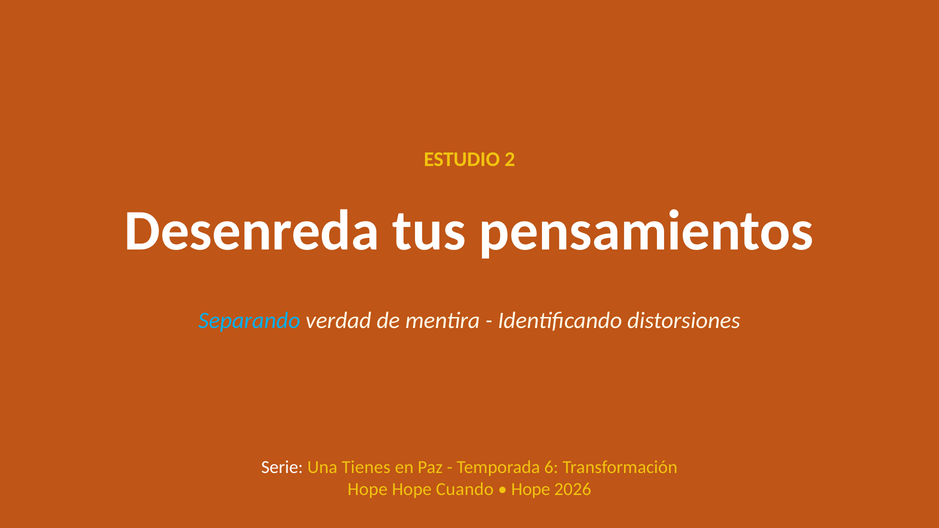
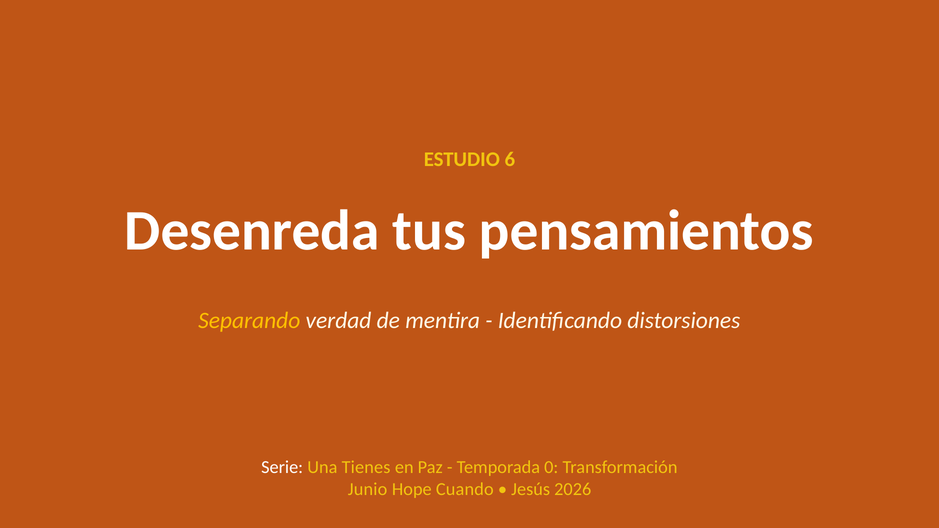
2: 2 -> 6 (510, 159)
Separando colour: light blue -> yellow (249, 321)
6: 6 -> 0 (551, 468)
Hope: Hope -> Junio (368, 489)
Hope: Hope -> Jesús (531, 489)
